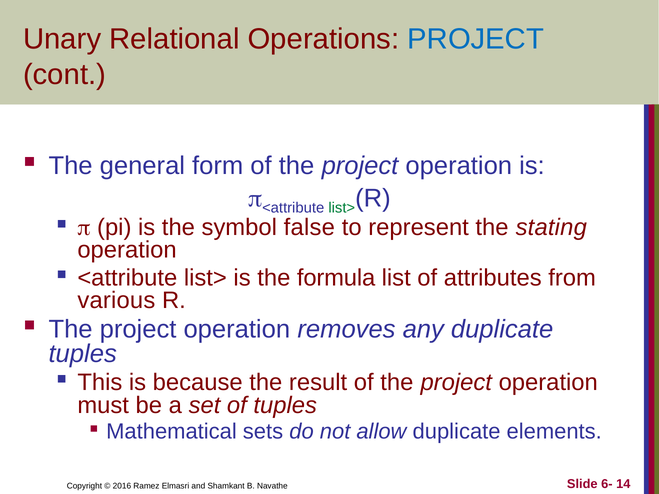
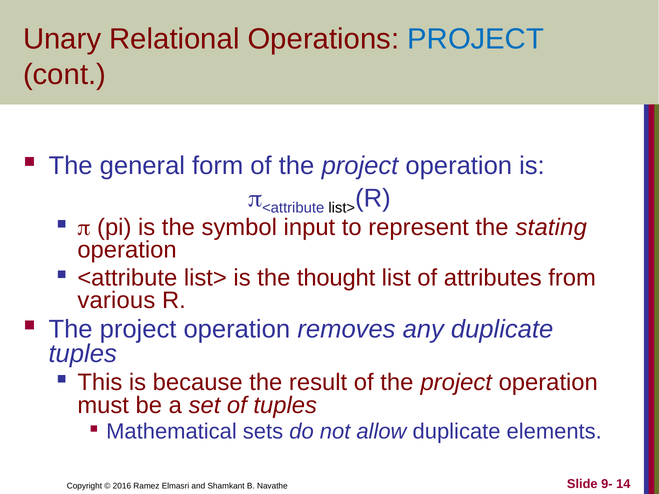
list> colour: green -> black (342, 208)
false: false -> input (309, 227)
formula: formula -> thought (336, 278)
6-: 6- -> 9- (607, 484)
